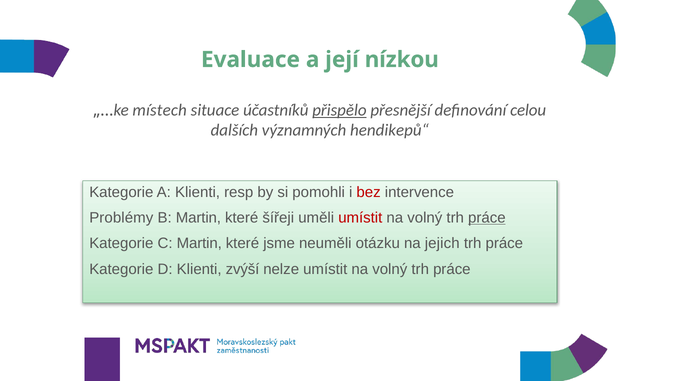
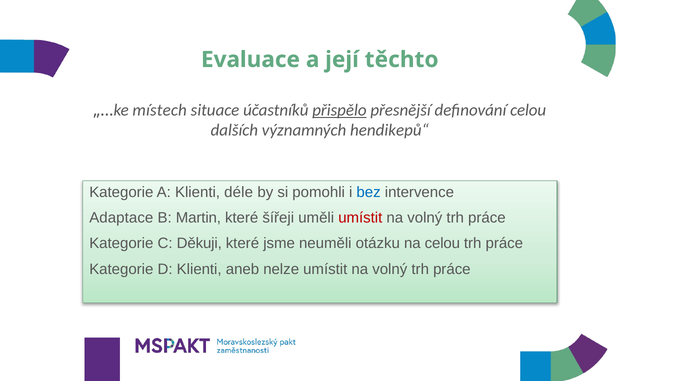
nízkou: nízkou -> těchto (402, 60)
resp: resp -> déle (239, 192)
bez colour: red -> blue (369, 192)
Problémy: Problémy -> Adaptace (121, 218)
práce underline: present -> none (487, 218)
C Martin: Martin -> Děkuji (199, 243)
na jejich: jejich -> celou (442, 243)
zvýší: zvýší -> aneb (242, 269)
